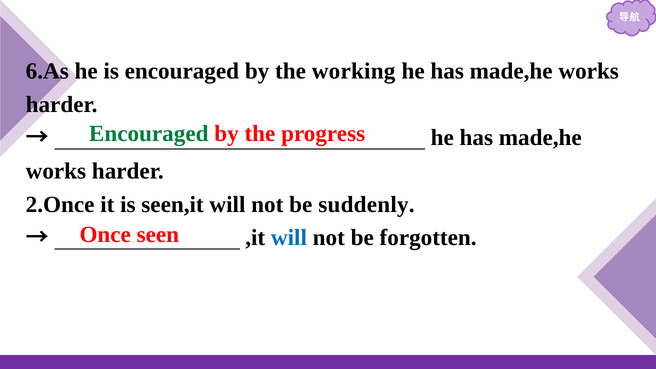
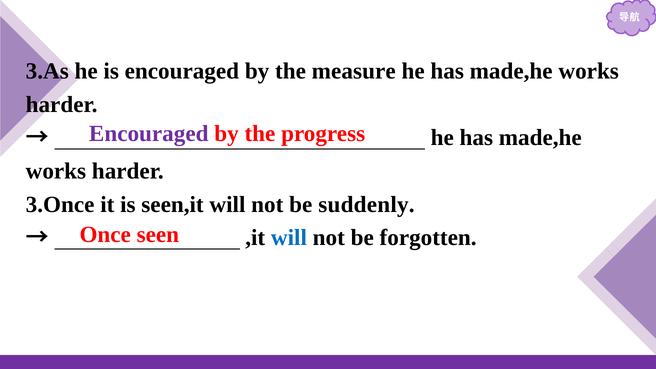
6.As: 6.As -> 3.As (47, 71)
working: working -> measure (354, 71)
Encouraged colour: green -> purple (149, 134)
2.Once: 2.Once -> 3.Once (60, 204)
